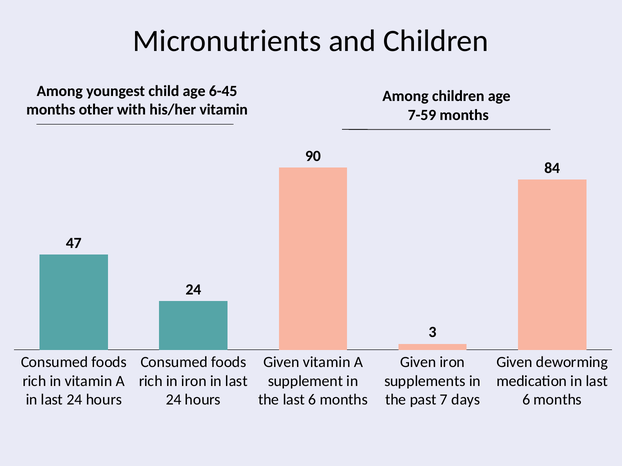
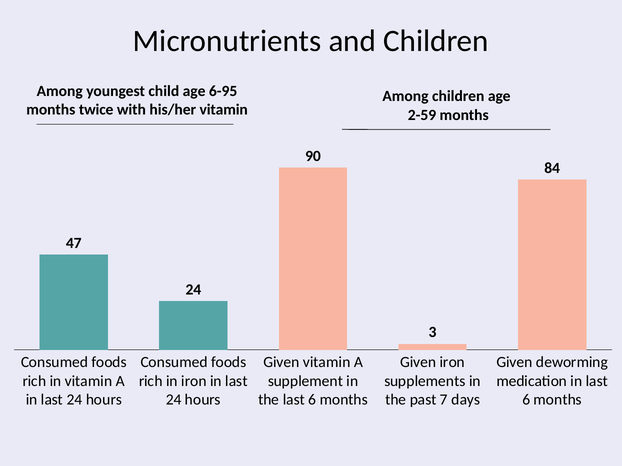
6-45: 6-45 -> 6-95 (223, 91)
other: other -> twice (96, 110)
7-59: 7-59 -> 2-59 (422, 115)
